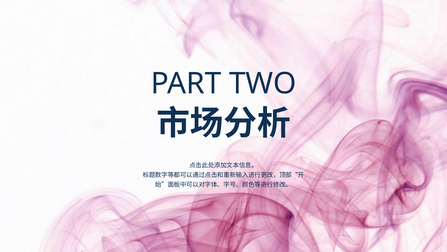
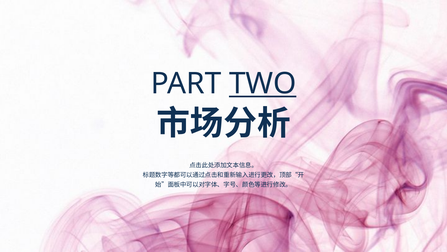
TWO underline: none -> present (263, 83)
